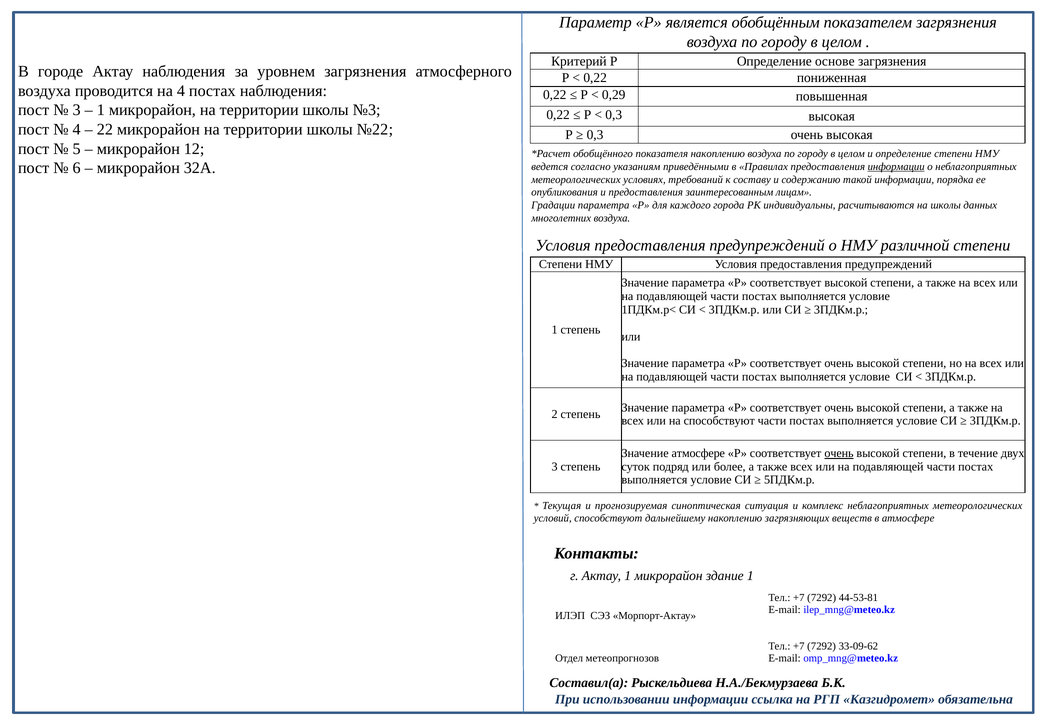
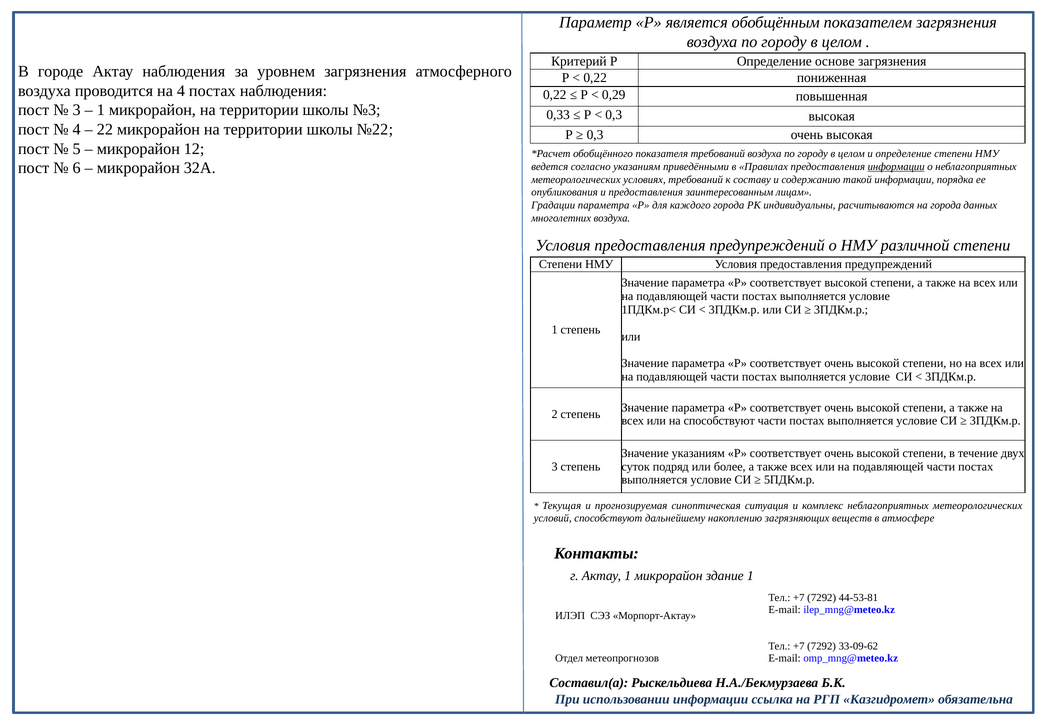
0,22: 0,22 -> 0,33 (558, 115)
показателя накоплению: накоплению -> требований (718, 154)
на школы: школы -> города (946, 205)
Значение атмосфере: атмосфере -> указаниям (698, 453)
очень underline: present -> none (839, 453)
